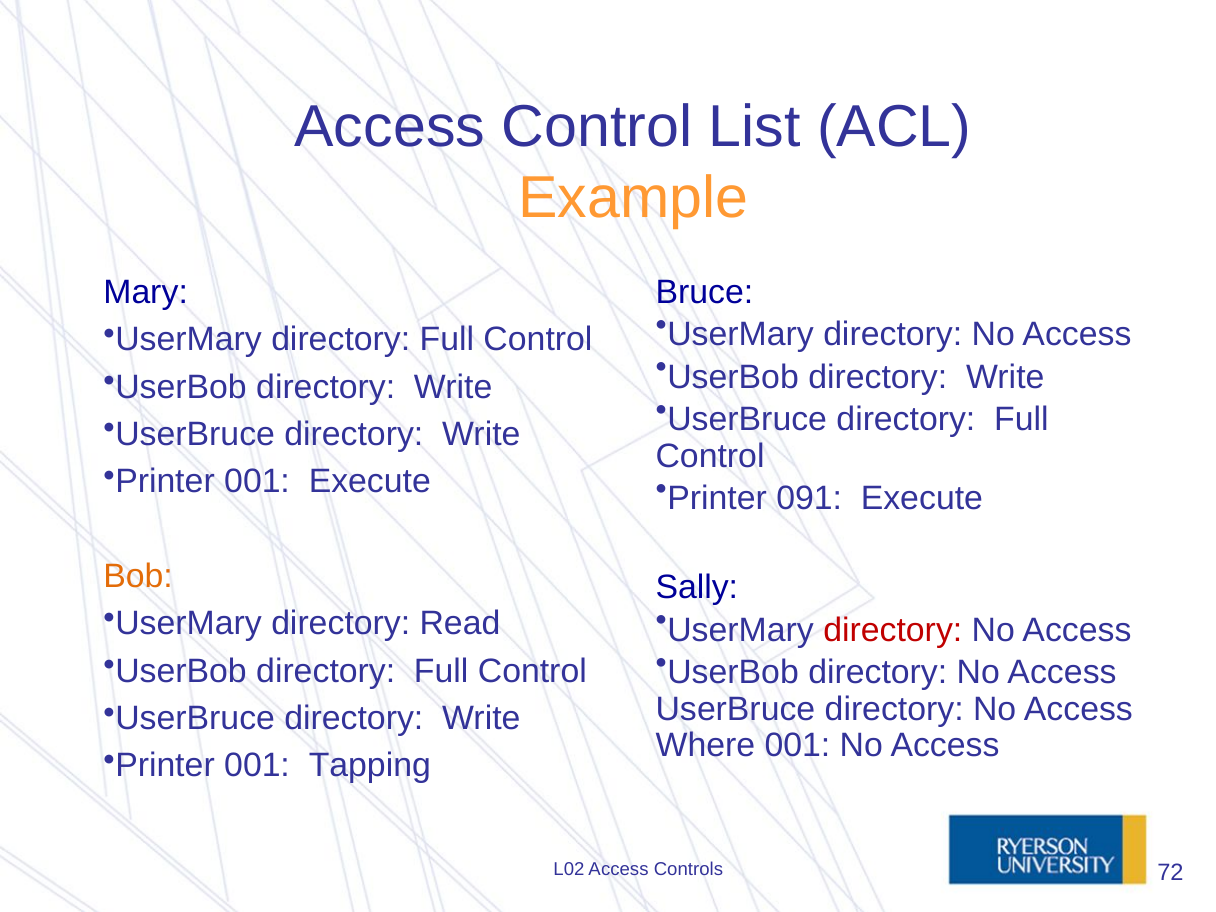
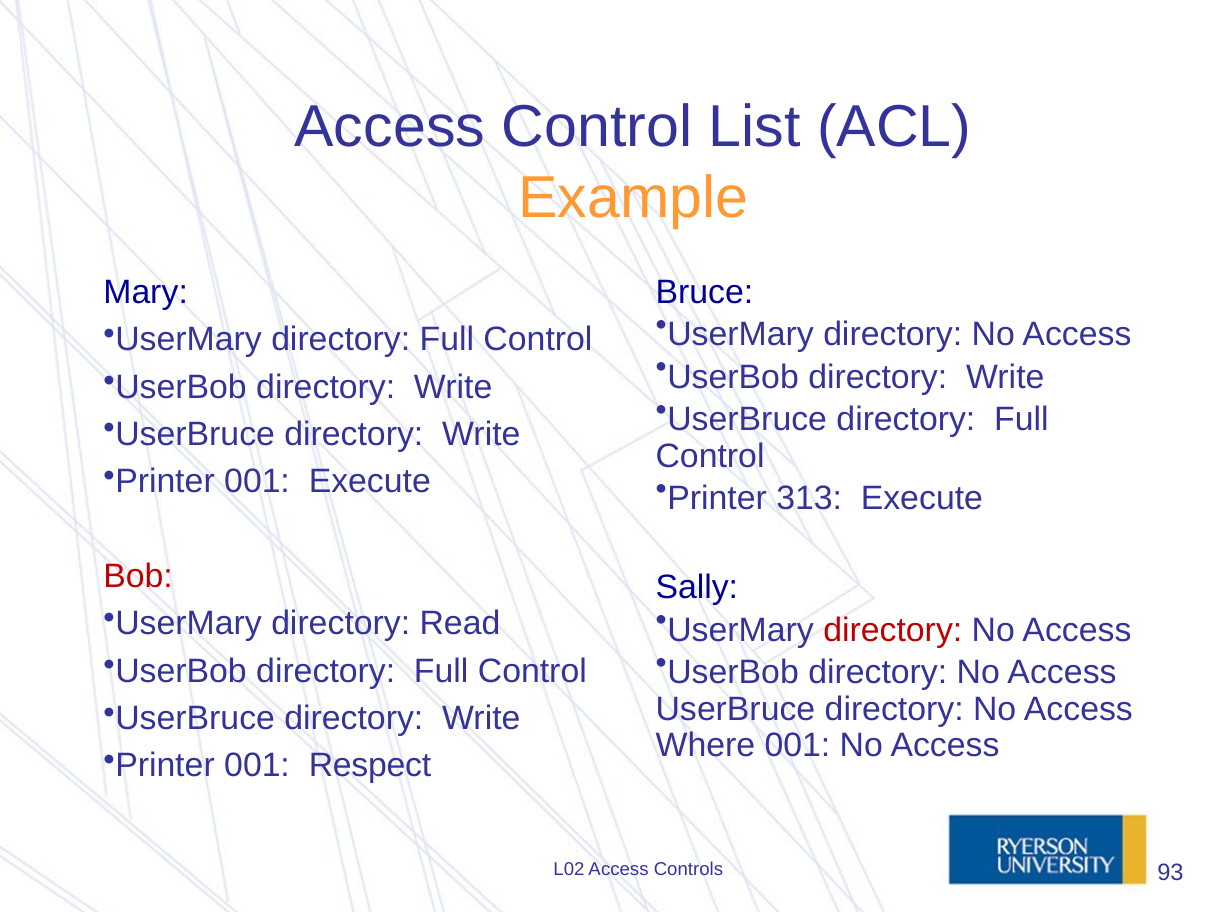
091: 091 -> 313 (809, 499)
Bob colour: orange -> red (138, 576)
Tapping: Tapping -> Respect (370, 766)
72: 72 -> 93 (1170, 873)
